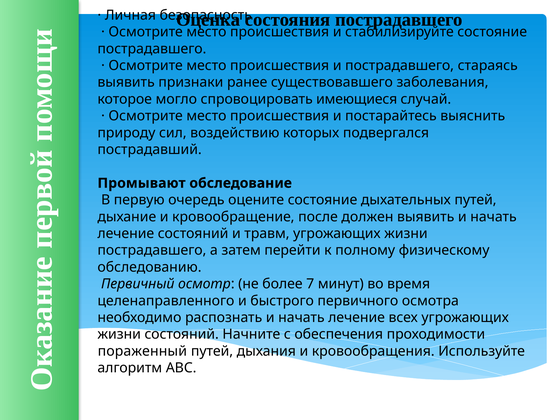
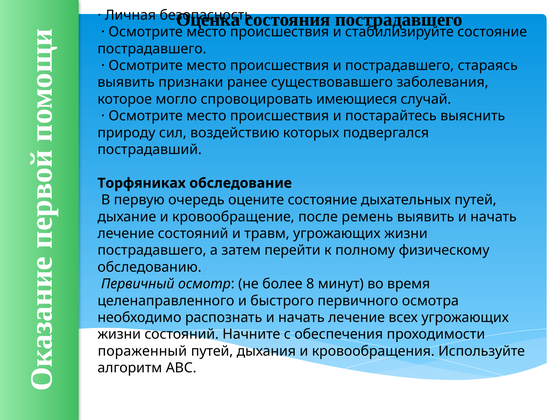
Промывают: Промывают -> Торфяниках (142, 183)
должен: должен -> ремень (367, 217)
7: 7 -> 8 (310, 284)
